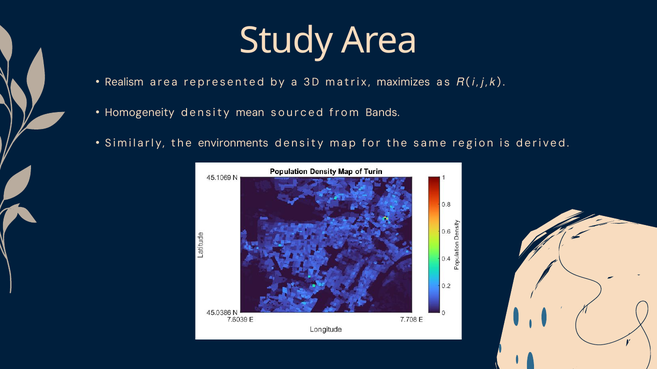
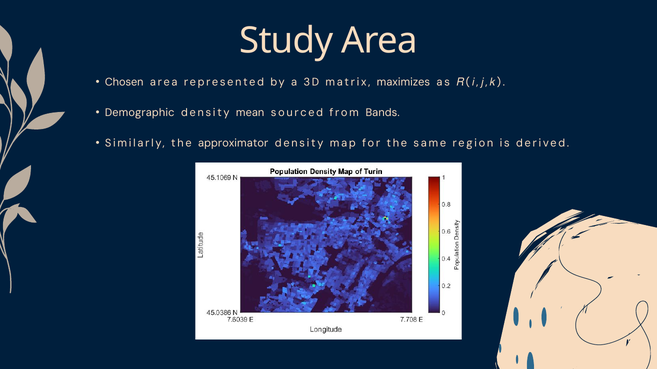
Realism: Realism -> Chosen (124, 82)
Homogeneity: Homogeneity -> Demographic (140, 113)
environments: environments -> approximator (233, 144)
